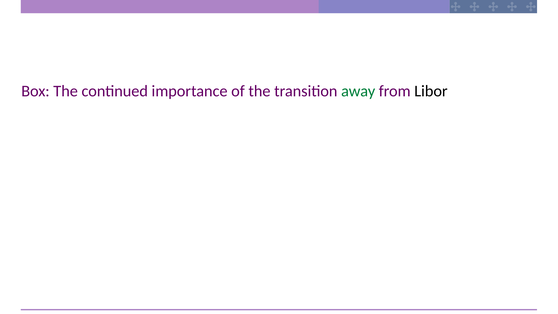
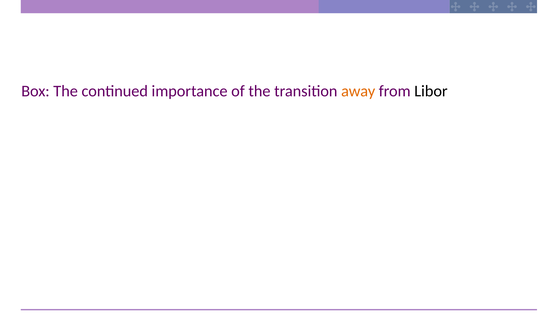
away colour: green -> orange (358, 91)
